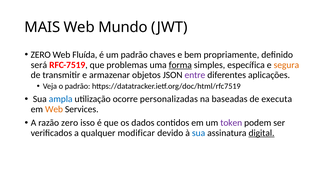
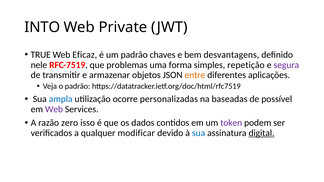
MAIS: MAIS -> INTO (42, 27)
Mundo: Mundo -> Private (123, 27)
ZERO: ZERO -> TRUE (41, 55)
Fluída: Fluída -> Eficaz (85, 55)
propriamente: propriamente -> desvantagens (231, 55)
será: será -> nele (39, 65)
forma underline: present -> none (180, 65)
específica: específica -> repetição (246, 65)
segura colour: orange -> purple (286, 65)
entre colour: purple -> orange (195, 75)
executa: executa -> possível (277, 99)
Web colour: orange -> purple (54, 109)
